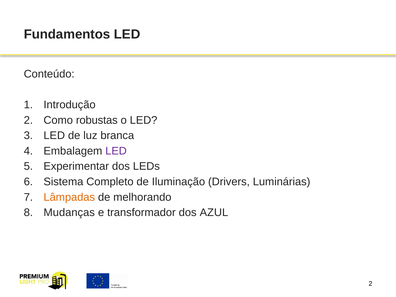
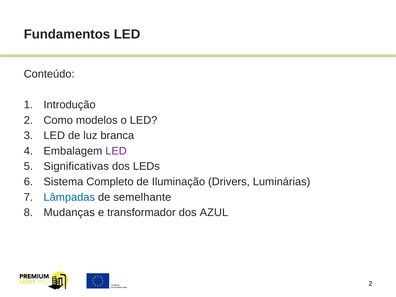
robustas: robustas -> modelos (97, 120)
Experimentar: Experimentar -> Significativas (76, 166)
Lâmpadas colour: orange -> blue (69, 197)
melhorando: melhorando -> semelhante (142, 197)
